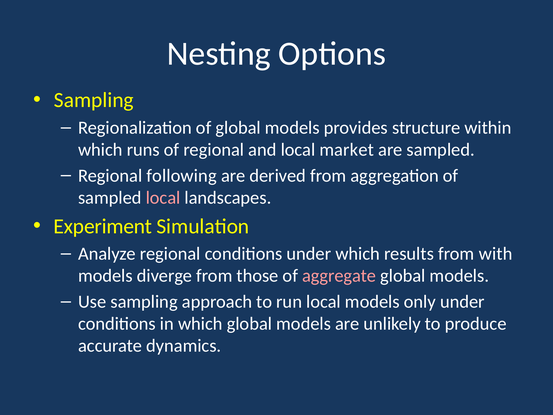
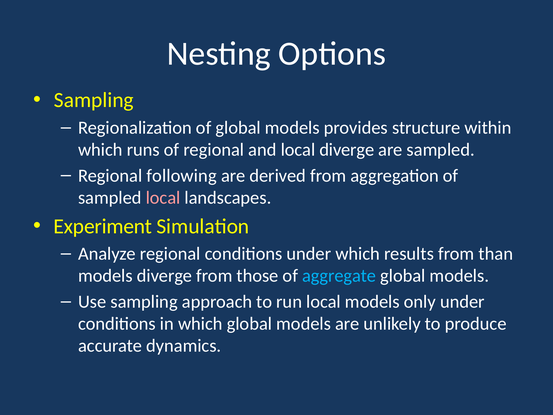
local market: market -> diverge (347, 150)
with: with -> than (496, 254)
aggregate colour: pink -> light blue (339, 276)
